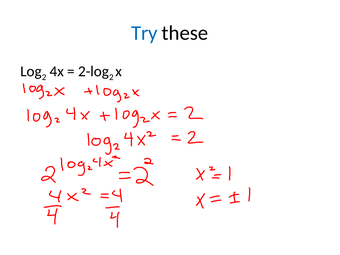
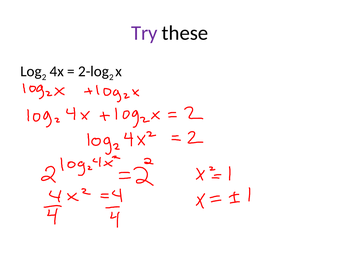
Try colour: blue -> purple (144, 33)
